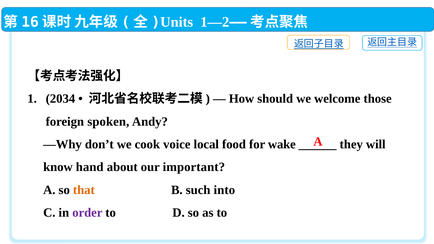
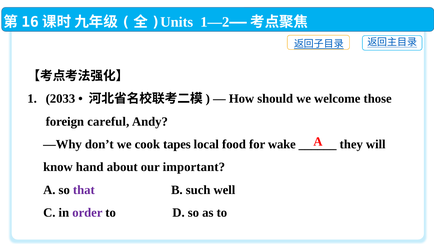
2034: 2034 -> 2033 (60, 99)
spoken: spoken -> careful (108, 122)
voice: voice -> tapes (177, 144)
that colour: orange -> purple (84, 190)
into: into -> well (224, 190)
